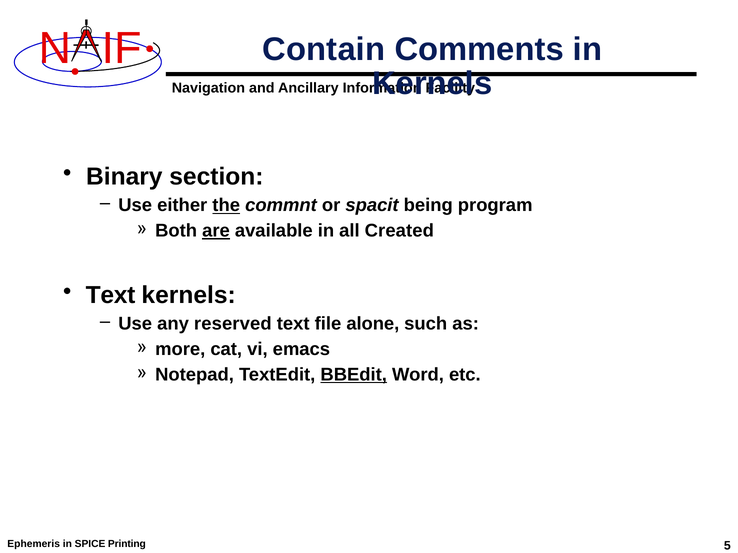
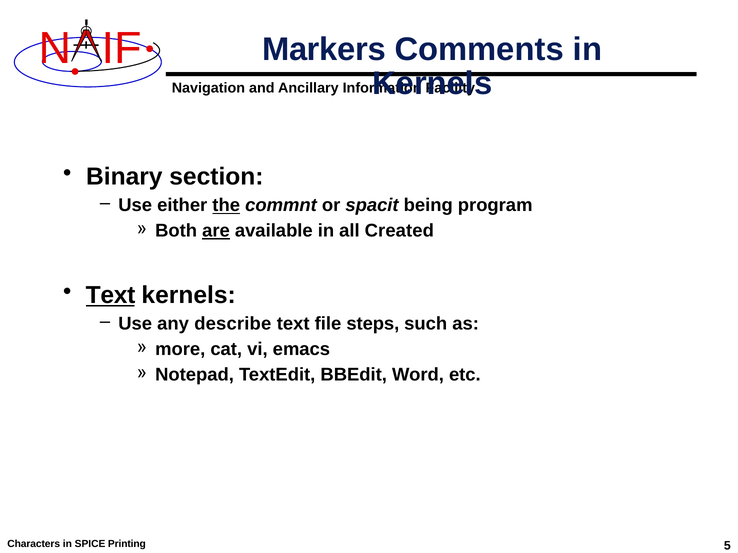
Contain: Contain -> Markers (324, 49)
Text underline: none -> present (111, 296)
reserved: reserved -> describe (233, 324)
alone: alone -> steps (373, 324)
BBEdit underline: present -> none (354, 375)
Ephemeris: Ephemeris -> Characters (34, 545)
